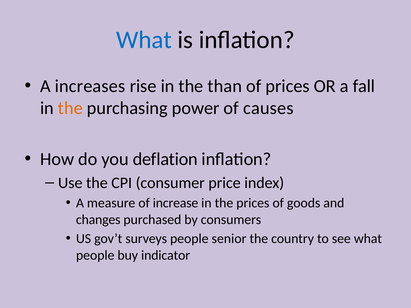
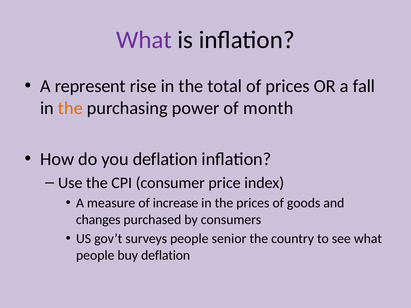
What colour: blue -> purple (144, 40)
increases: increases -> represent (90, 86)
than: than -> total (225, 86)
causes: causes -> month (268, 108)
buy indicator: indicator -> deflation (166, 255)
